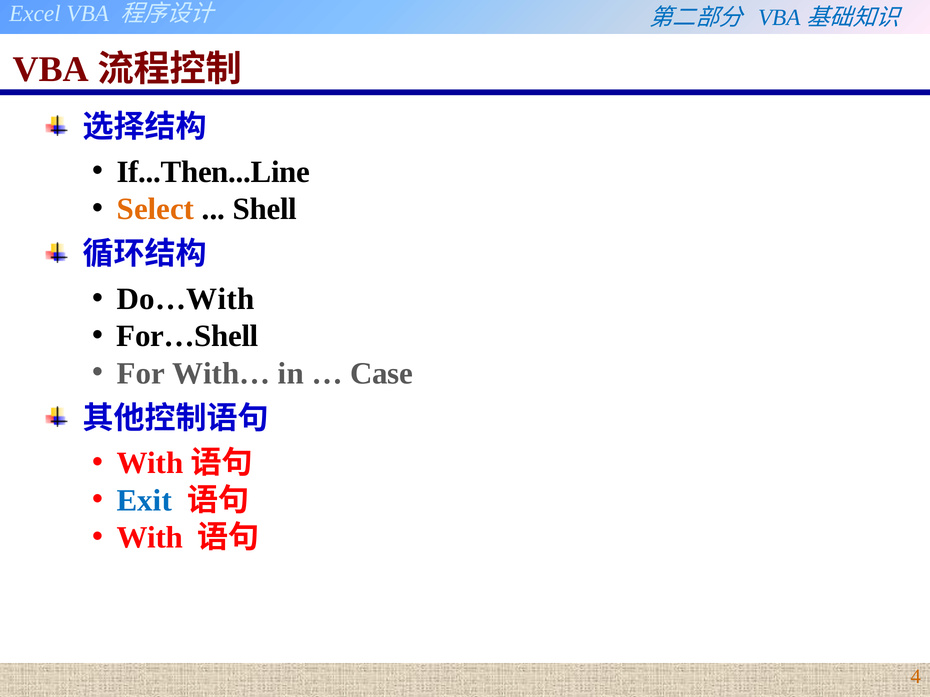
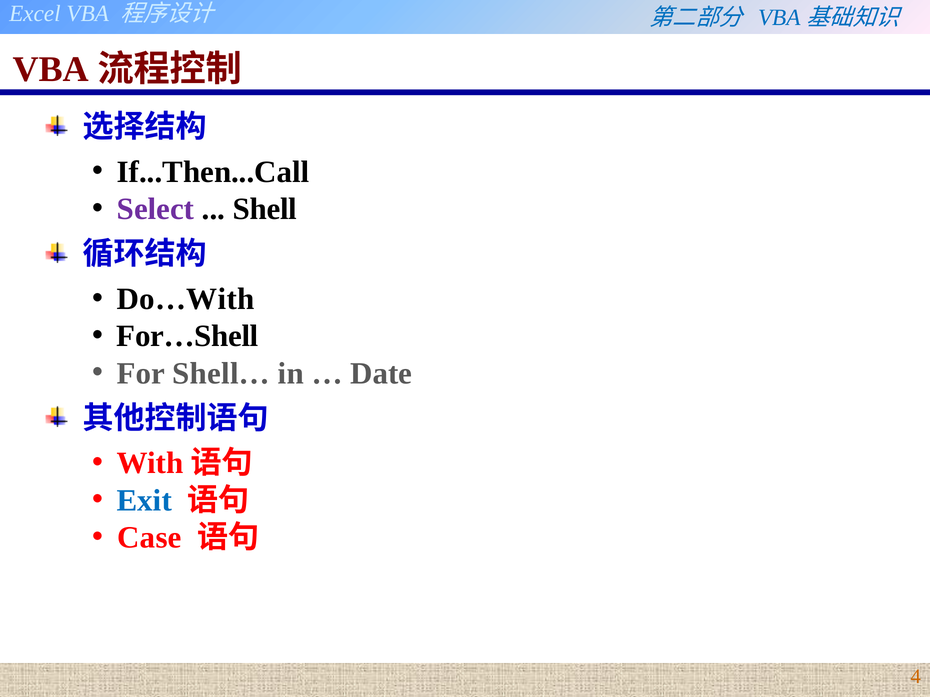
If...Then...Line: If...Then...Line -> If...Then...Call (213, 172)
Select colour: orange -> purple (156, 209)
With…: With… -> Shell… (221, 374)
Case: Case -> Date (381, 374)
With: With -> Case (149, 538)
